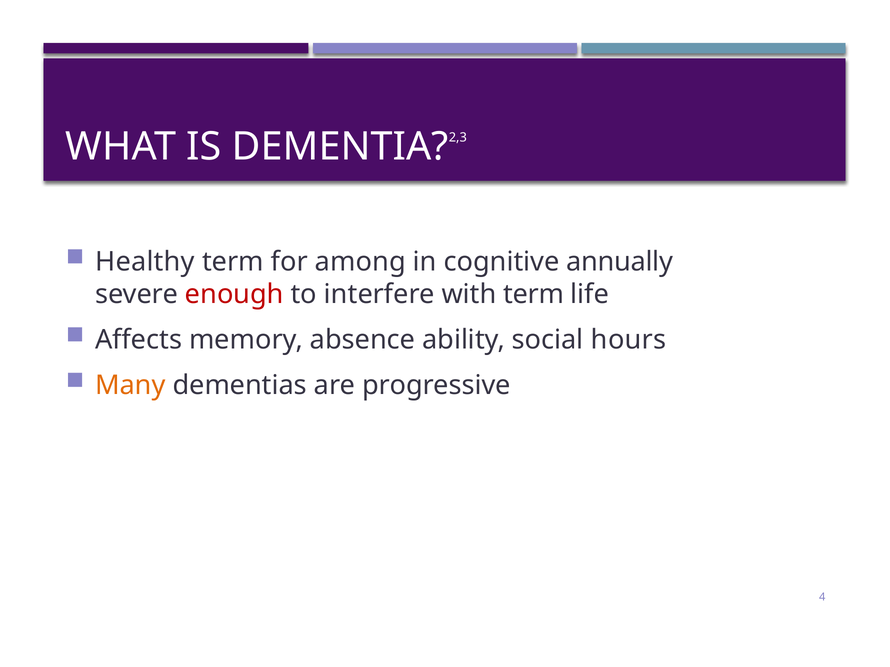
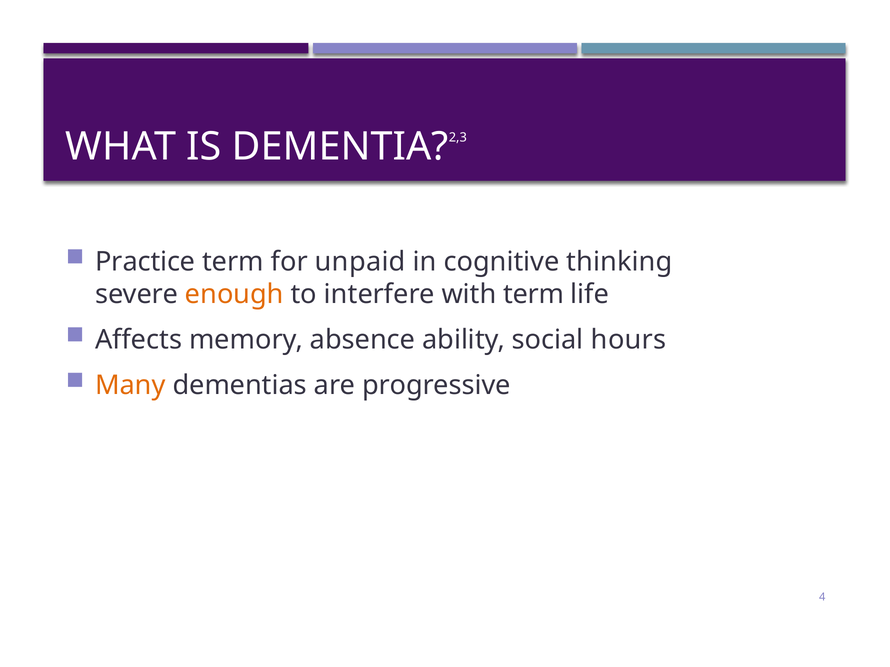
Healthy: Healthy -> Practice (145, 262)
among: among -> unpaid (360, 262)
annually: annually -> thinking (619, 262)
enough colour: red -> orange (234, 294)
